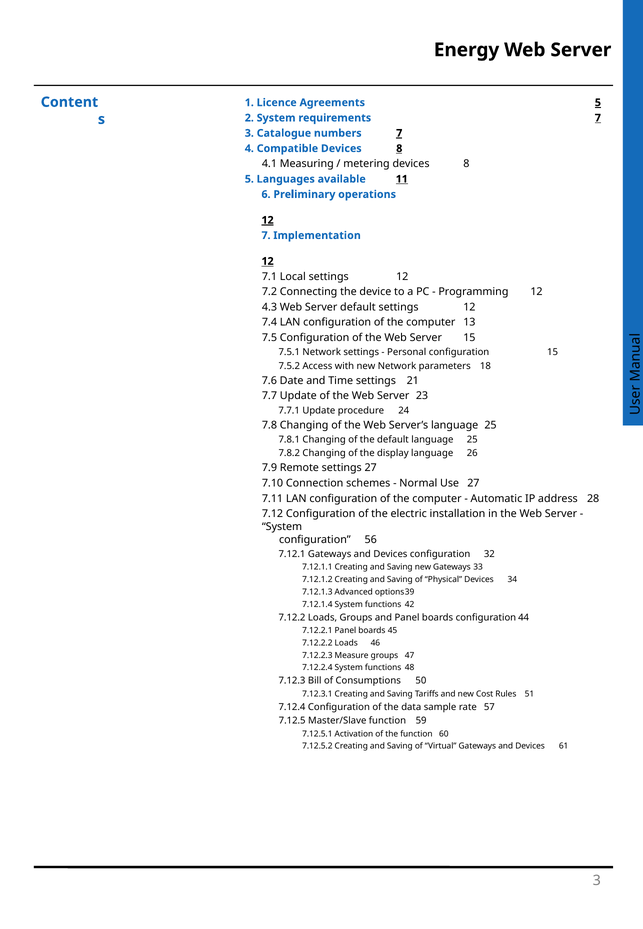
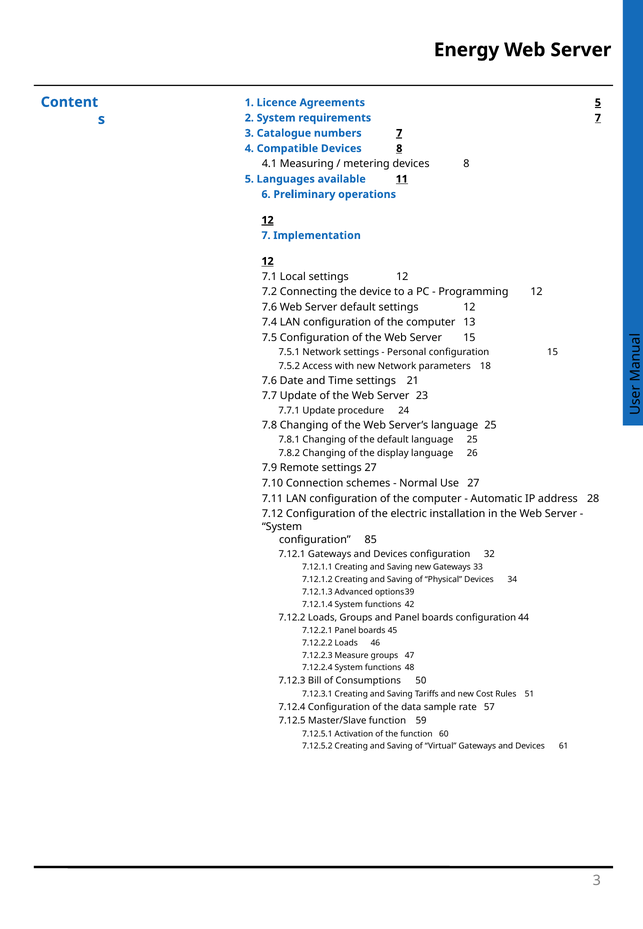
4.3: 4.3 -> 7.6 (270, 307)
56: 56 -> 85 (371, 539)
